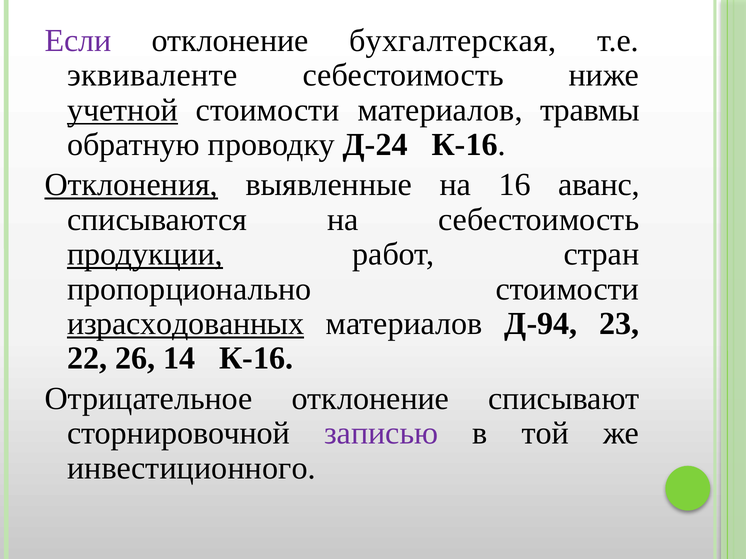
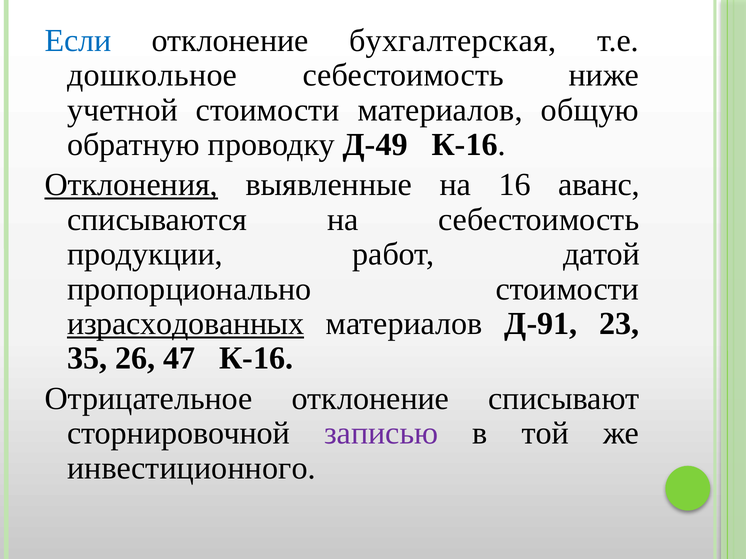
Если colour: purple -> blue (78, 41)
эквиваленте: эквиваленте -> дошкольное (152, 75)
учетной underline: present -> none (122, 110)
травмы: травмы -> общую (590, 110)
Д-24: Д-24 -> Д-49 (375, 145)
продукции underline: present -> none (145, 254)
стран: стран -> датой (602, 254)
Д-94: Д-94 -> Д-91 (541, 324)
22: 22 -> 35 (87, 359)
14: 14 -> 47 (179, 359)
